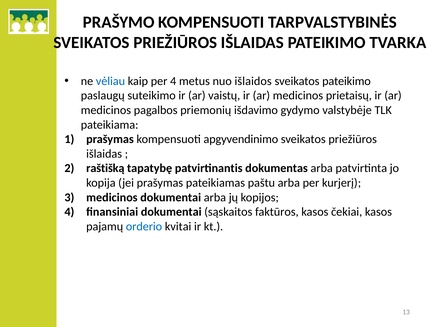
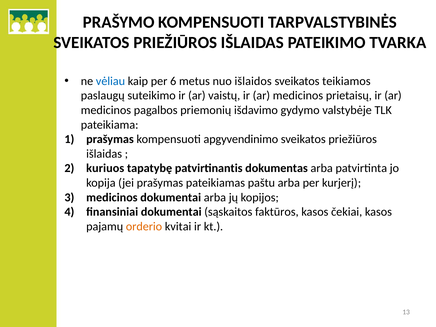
per 4: 4 -> 6 (173, 81)
sveikatos pateikimo: pateikimo -> teikiamos (346, 81)
raštišką: raštišką -> kuriuos (105, 168)
orderio colour: blue -> orange (144, 226)
